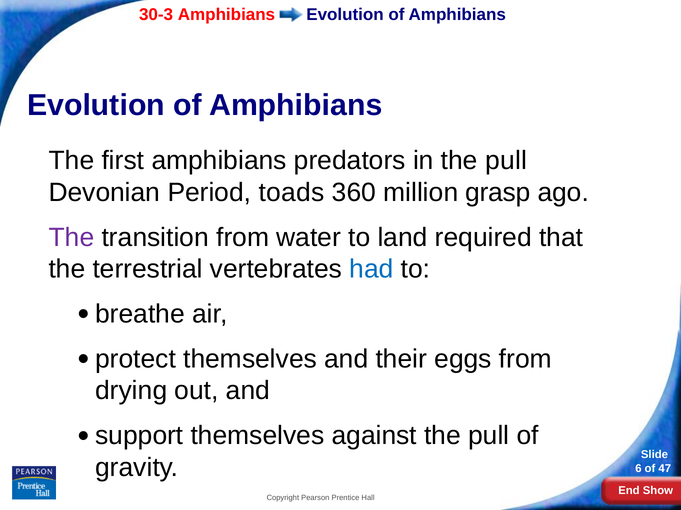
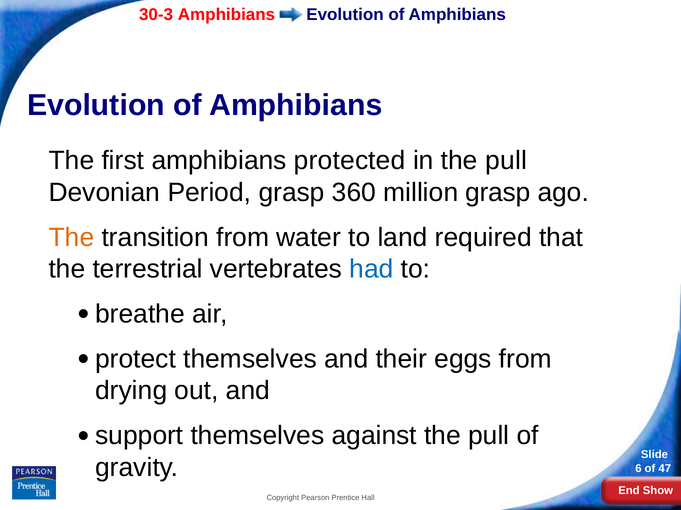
predators: predators -> protected (350, 161)
Period toads: toads -> grasp (292, 193)
The colour: purple -> orange (72, 238)
